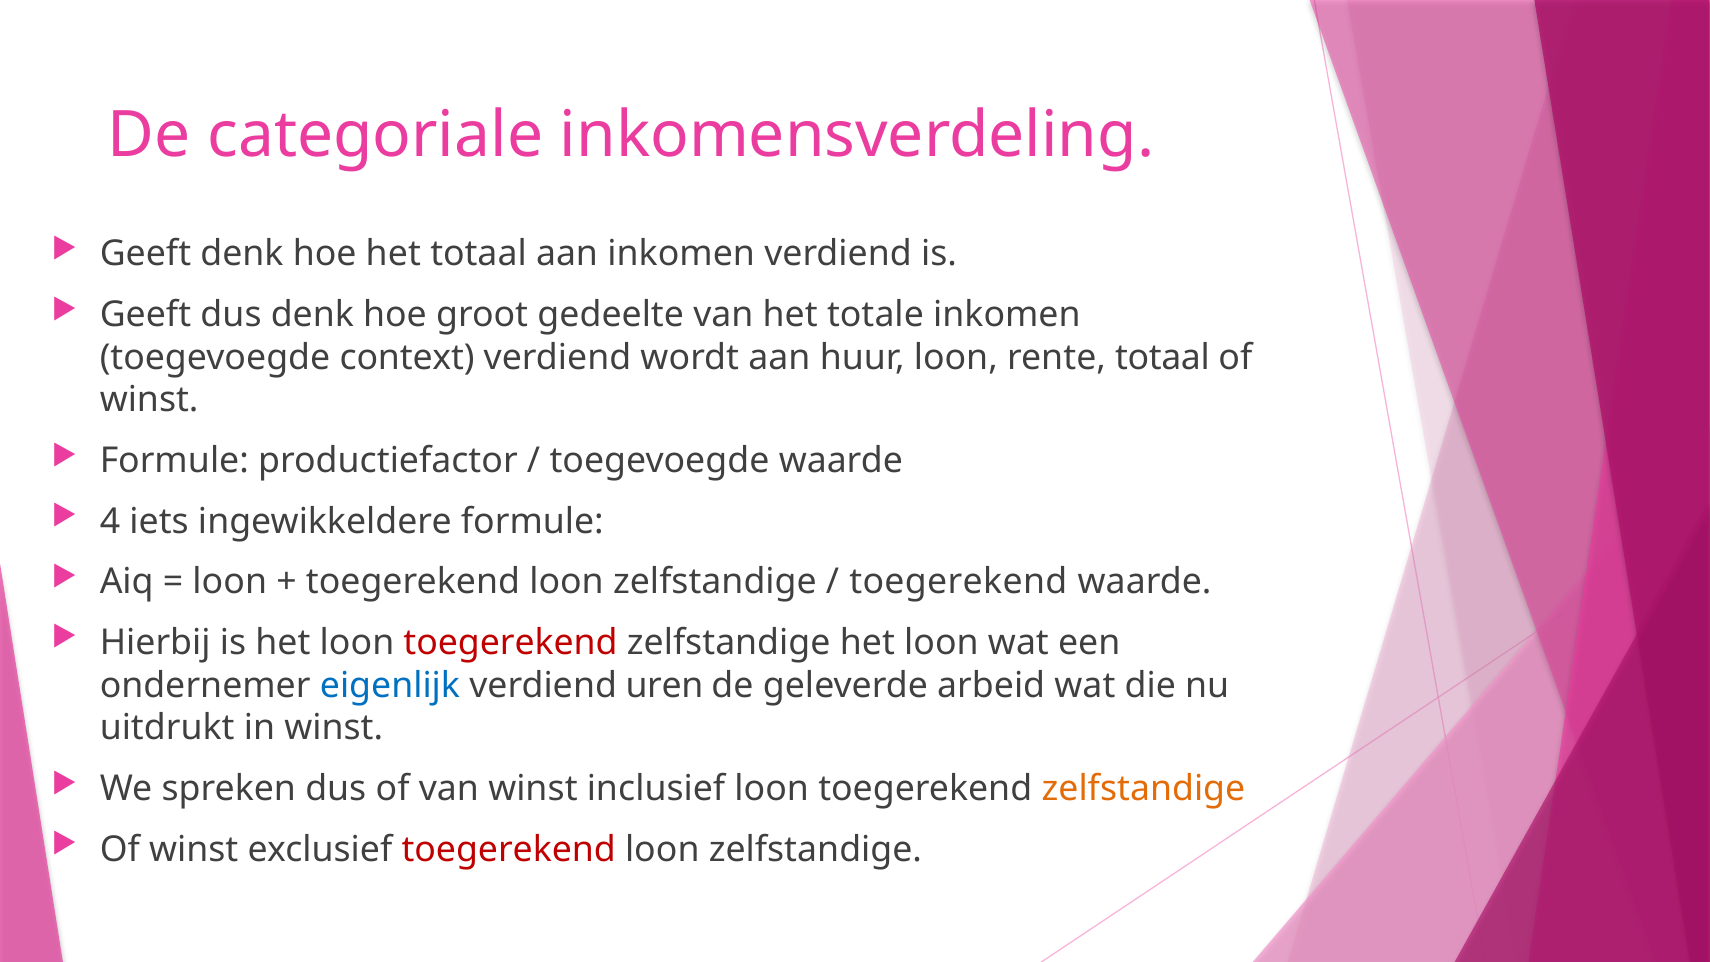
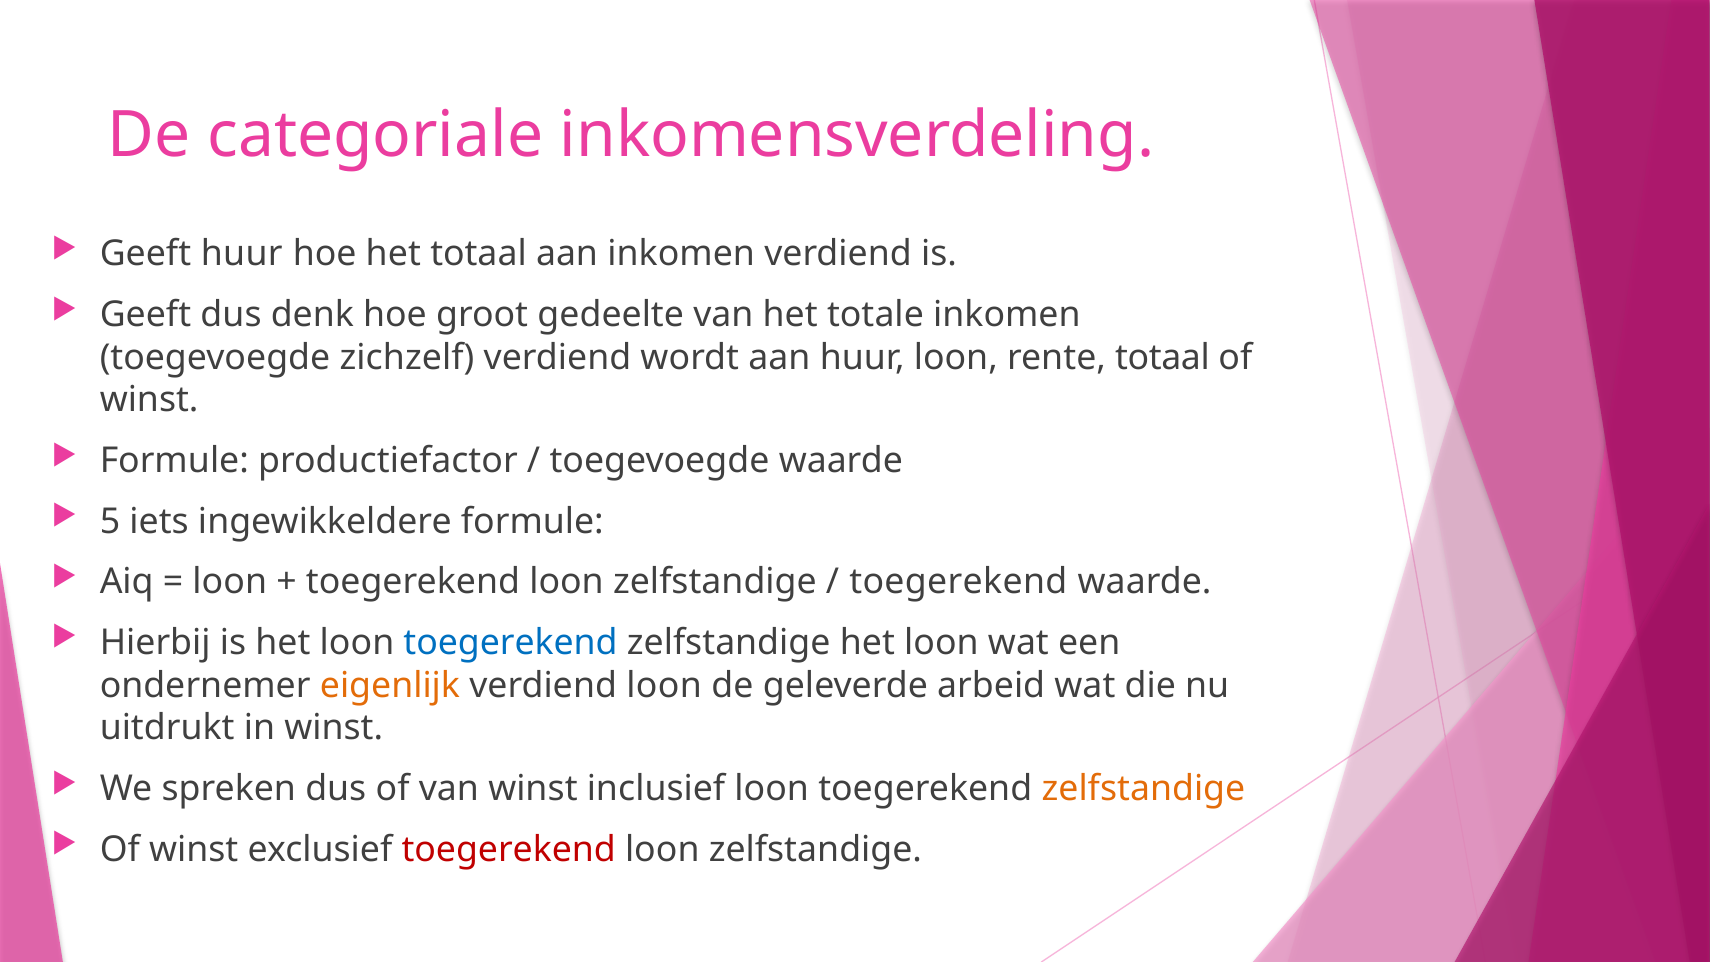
Geeft denk: denk -> huur (242, 254)
context: context -> zichzelf (407, 357)
4: 4 -> 5 (110, 521)
toegerekend colour: red -> blue (511, 642)
eigenlijk colour: blue -> orange (390, 685)
verdiend uren: uren -> loon (664, 685)
